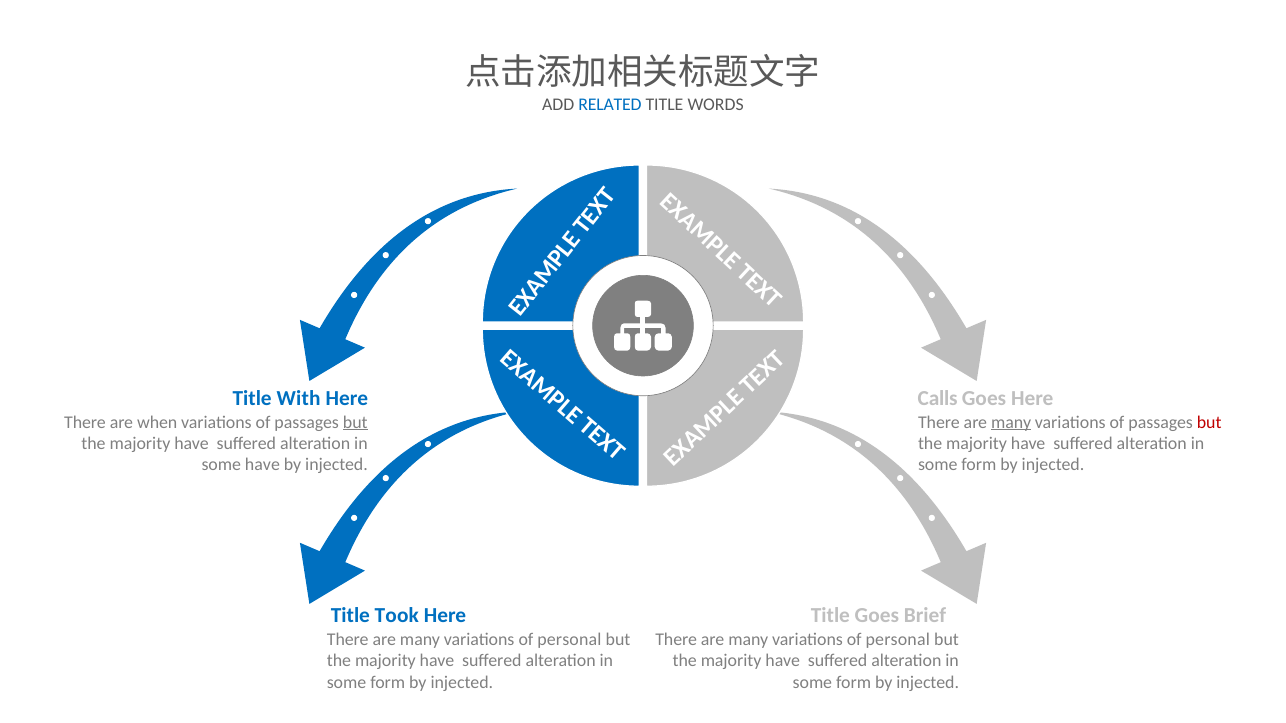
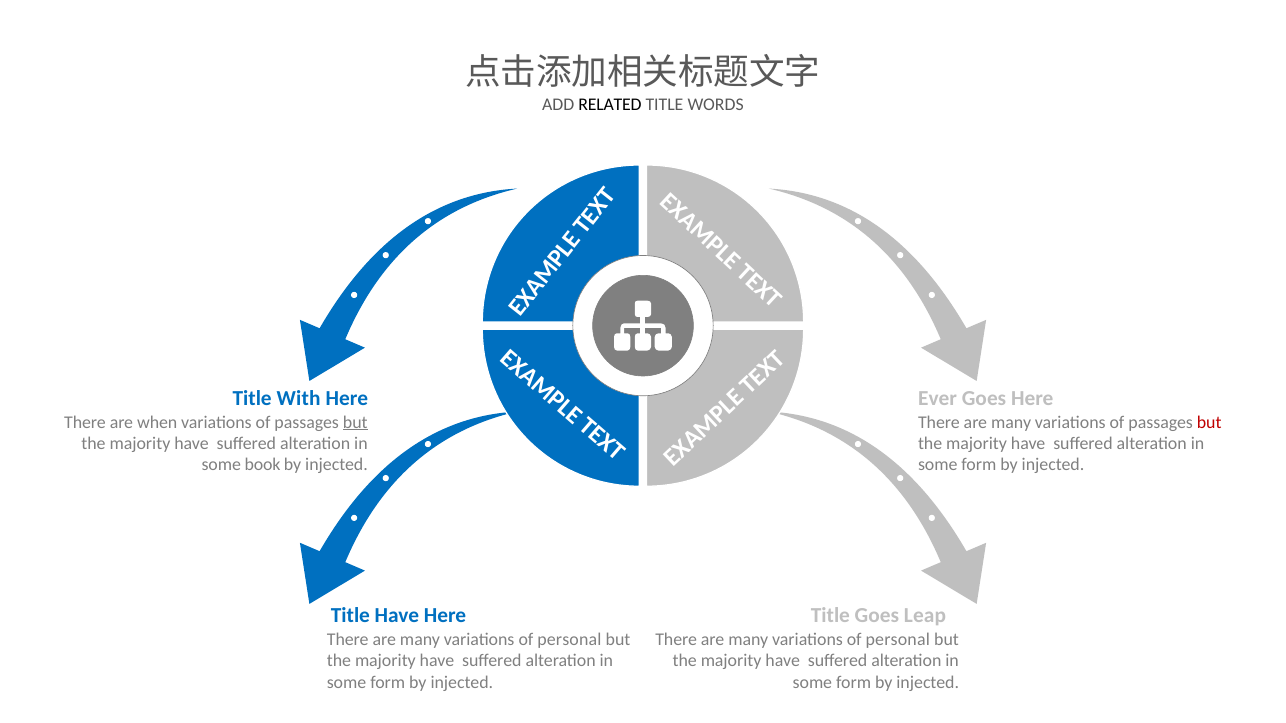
RELATED colour: blue -> black (610, 105)
Calls: Calls -> Ever (938, 399)
many underline: present -> none (1011, 422)
some have: have -> book (263, 465)
Title Took: Took -> Have (397, 616)
Brief: Brief -> Leap (925, 616)
